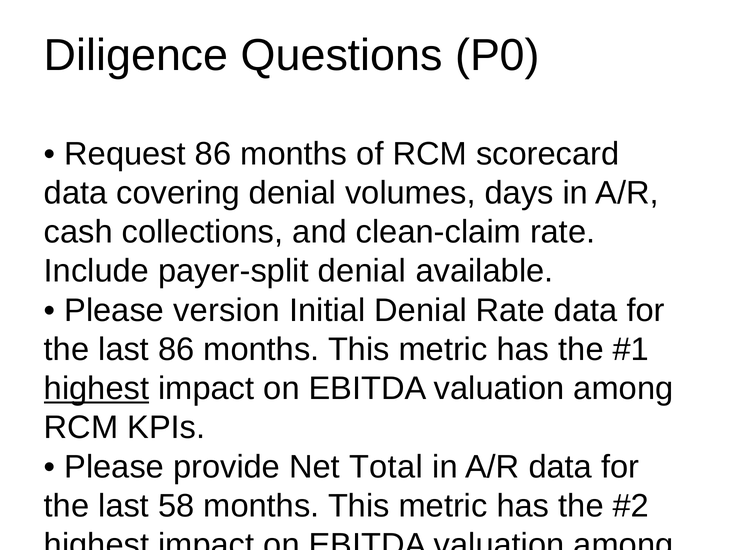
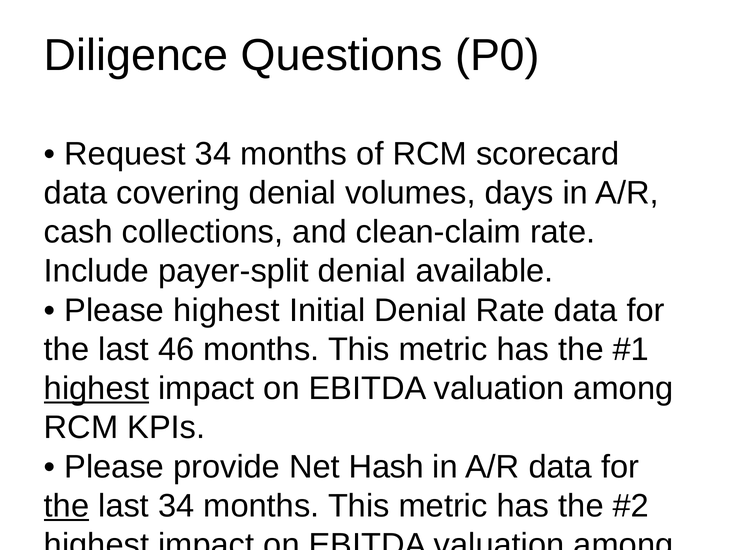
Request 86: 86 -> 34 (213, 154)
Please version: version -> highest (226, 311)
last 86: 86 -> 46 (176, 350)
Total: Total -> Hash (386, 467)
the underline: none -> present (67, 506)
last 58: 58 -> 34 (176, 506)
